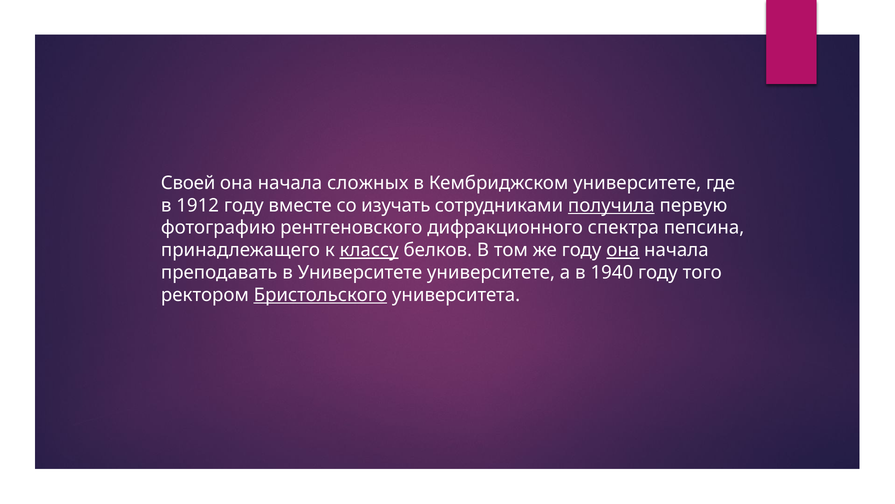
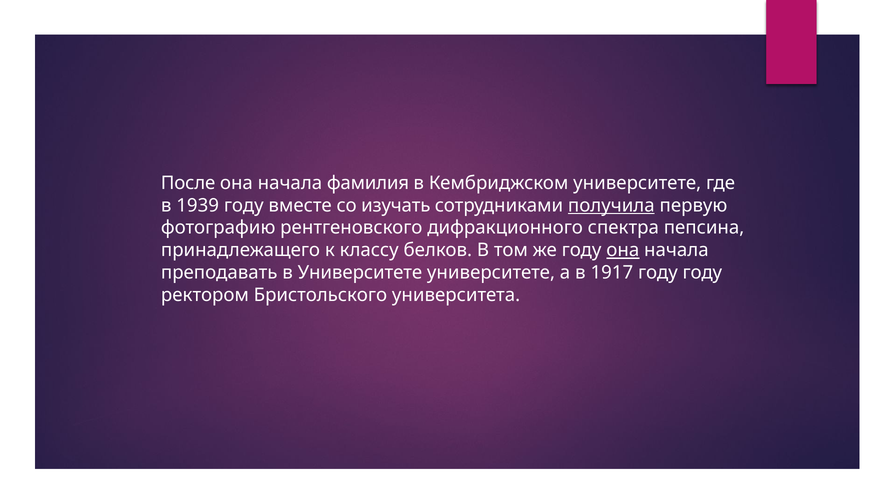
Своей: Своей -> После (188, 183)
сложных: сложных -> фамилия (368, 183)
1912: 1912 -> 1939 (198, 205)
классу underline: present -> none (369, 250)
1940: 1940 -> 1917 (612, 272)
году того: того -> году (702, 272)
Бристольского underline: present -> none (320, 295)
